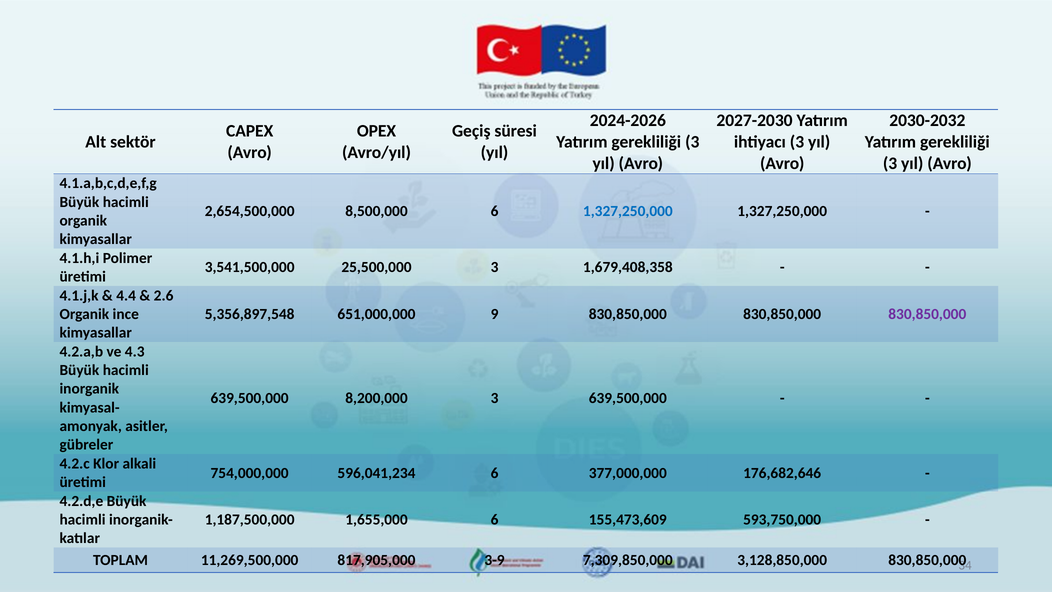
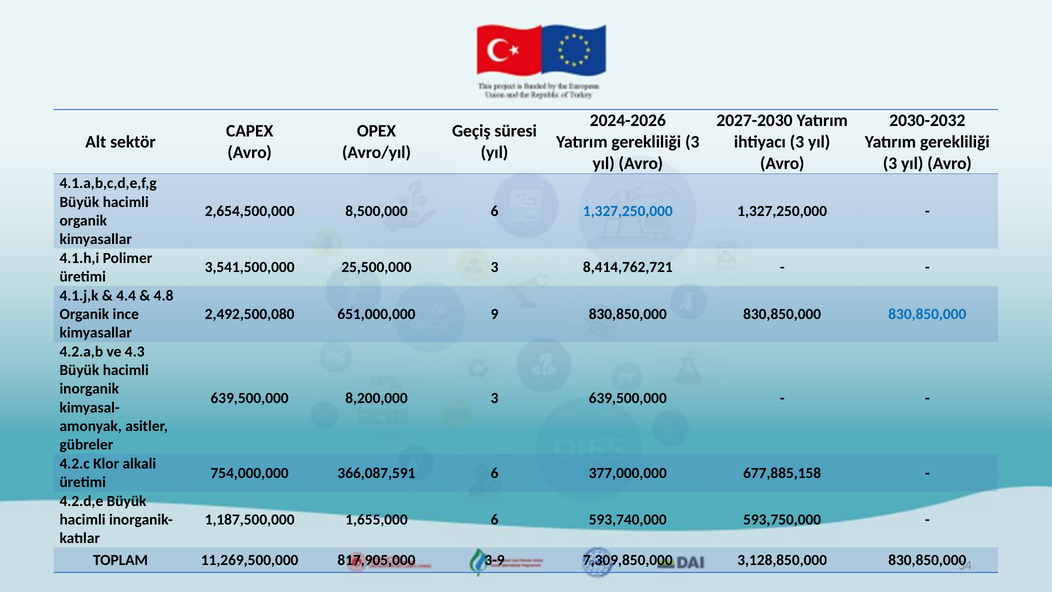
1,679,408,358: 1,679,408,358 -> 8,414,762,721 (628, 267)
2.6: 2.6 -> 4.8 (164, 295)
5,356,897,548: 5,356,897,548 -> 2,492,500,080 (250, 314)
830,850,000 colour: purple -> blue (927, 314)
596,041,234: 596,041,234 -> 366,087,591 (376, 473)
176,682,646: 176,682,646 -> 677,885,158 (782, 473)
155,473,609: 155,473,609 -> 593,740,000 (628, 519)
